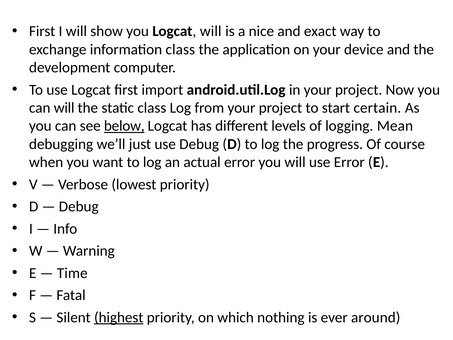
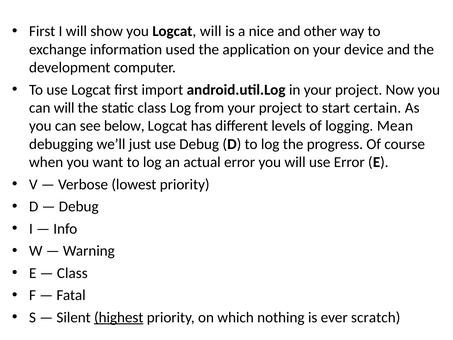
exact: exact -> other (320, 31)
information class: class -> used (180, 49)
below underline: present -> none (124, 126)
Time: Time -> Class (72, 273)
around: around -> scratch (376, 317)
